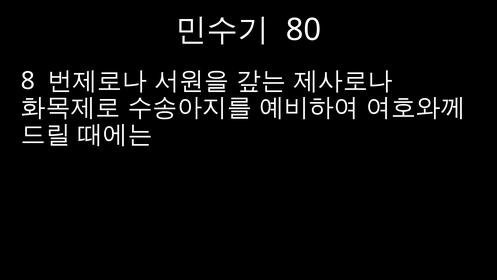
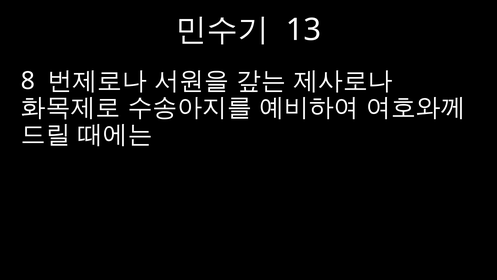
80: 80 -> 13 (303, 30)
